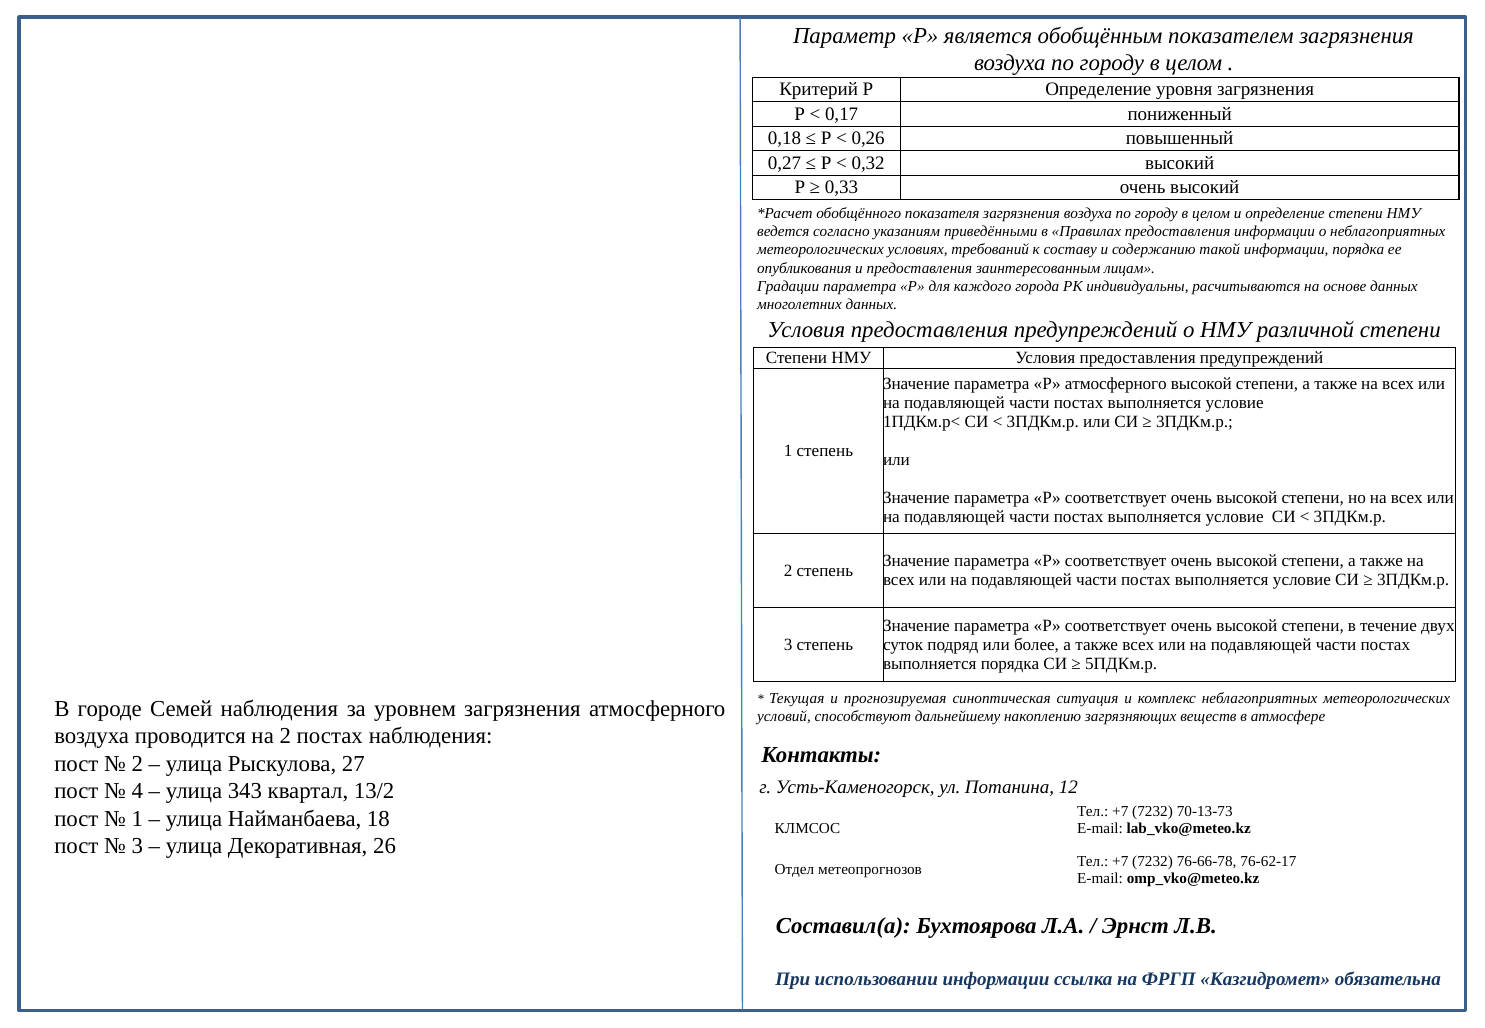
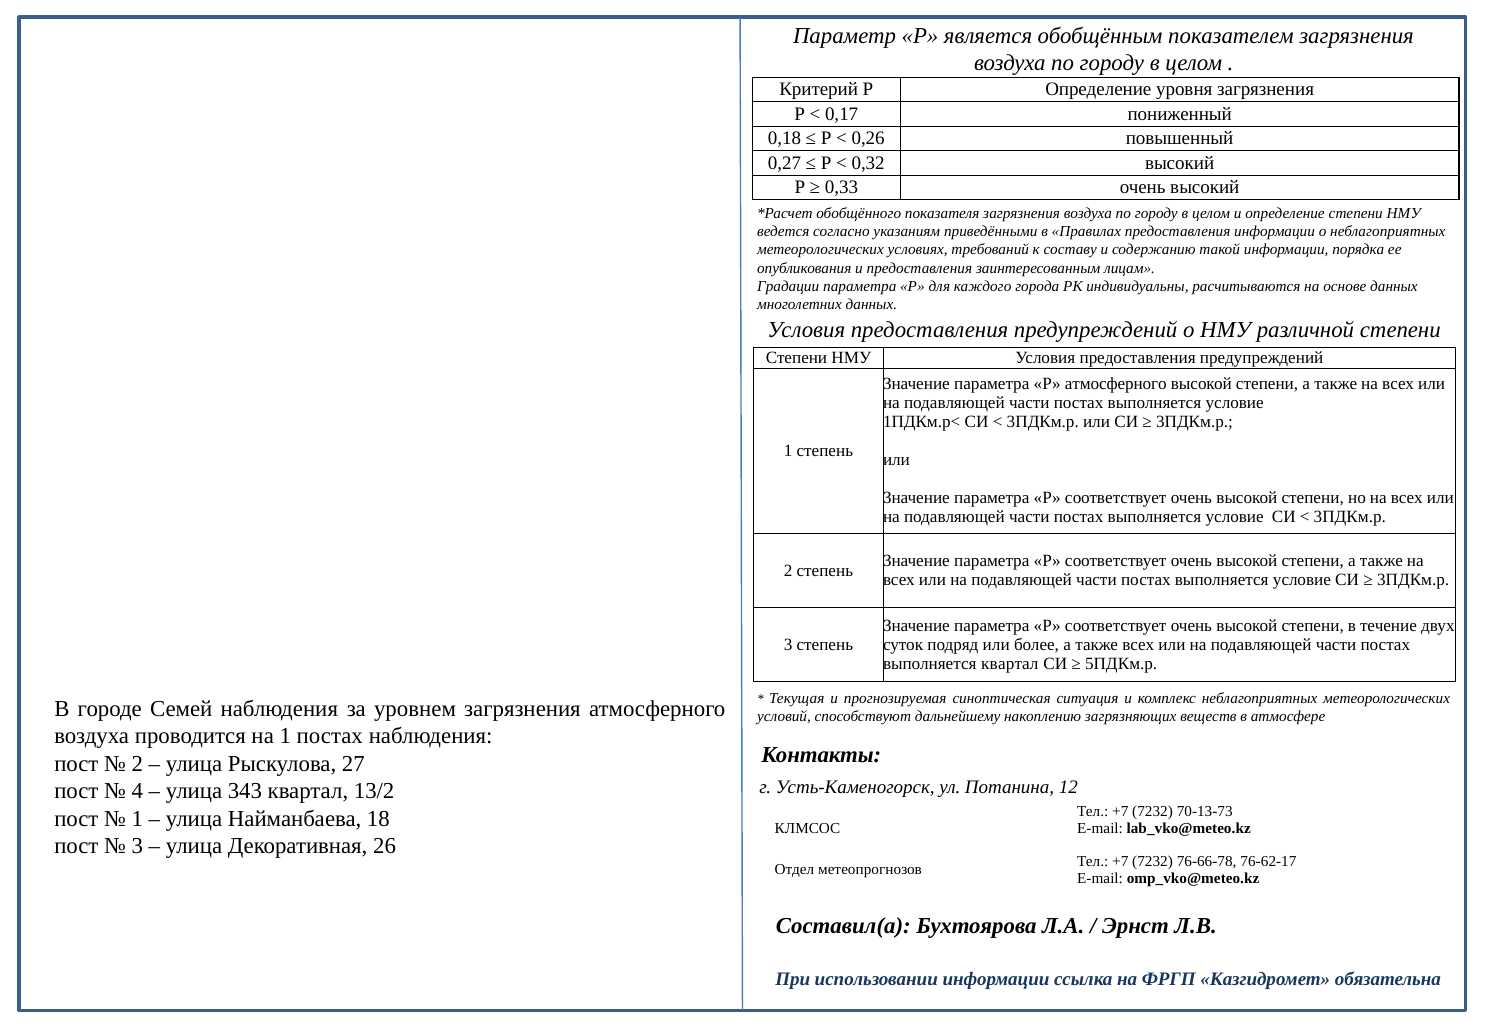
выполняется порядка: порядка -> квартал (1010, 664)
на 2: 2 -> 1 (285, 736)
